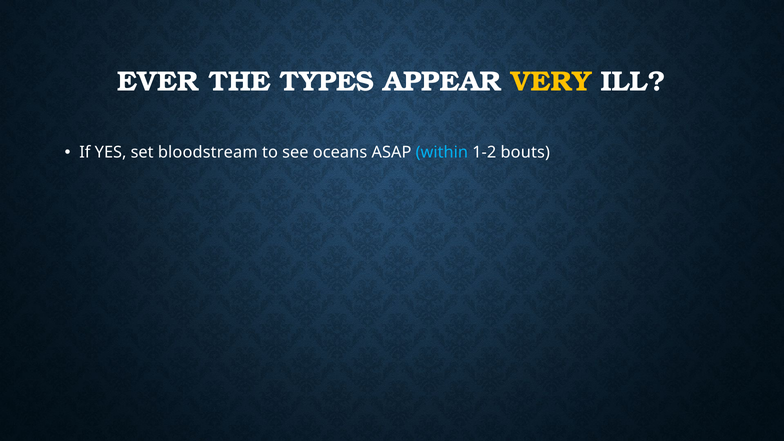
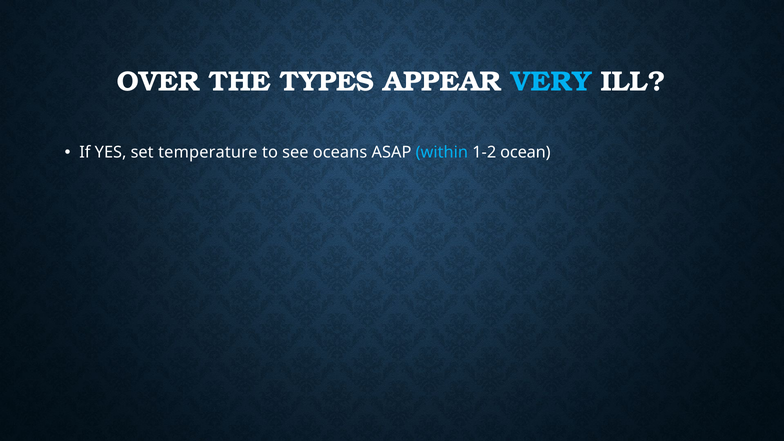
EVER: EVER -> OVER (158, 82)
VERY colour: yellow -> light blue (551, 82)
bloodstream: bloodstream -> temperature (208, 153)
bouts: bouts -> ocean (525, 153)
